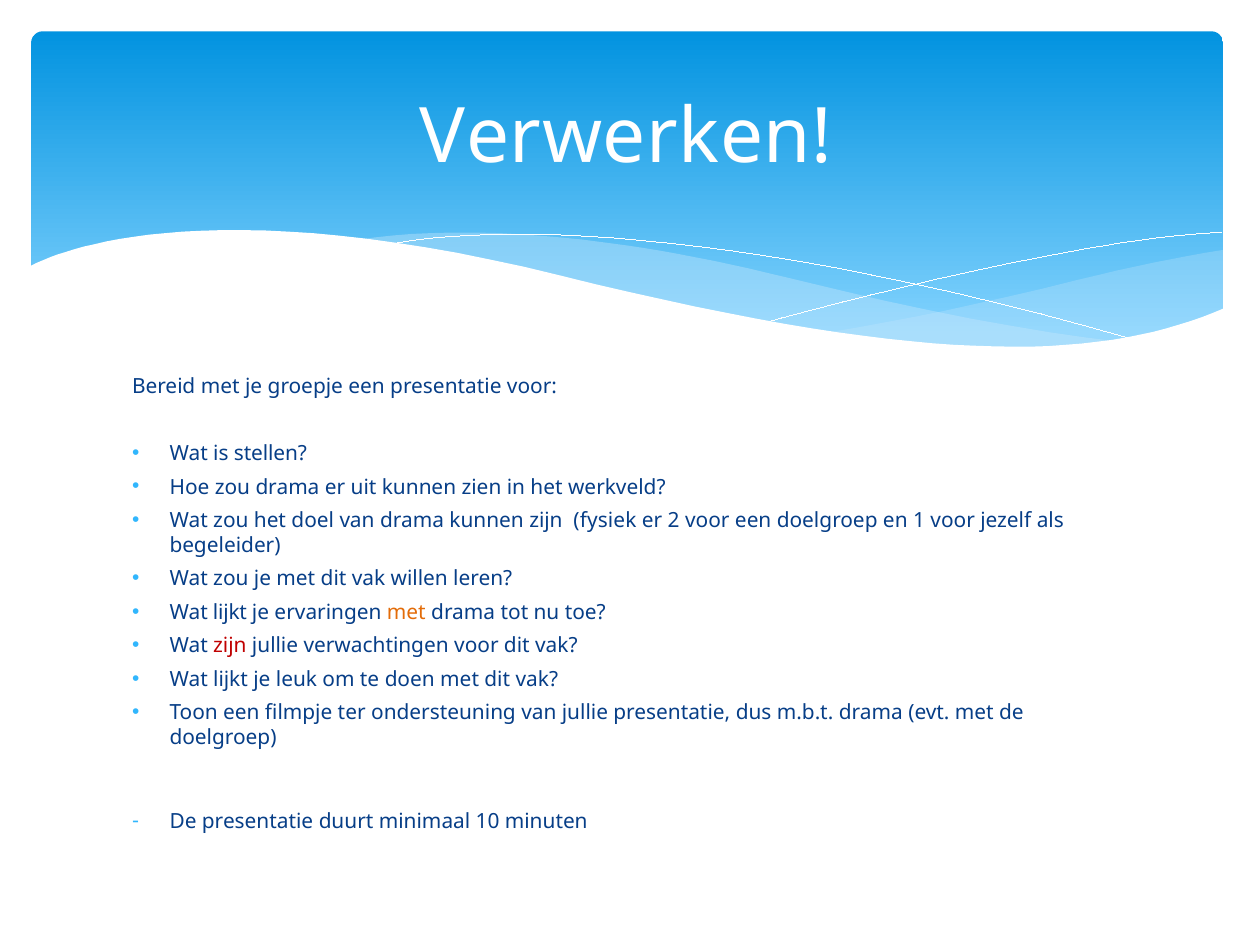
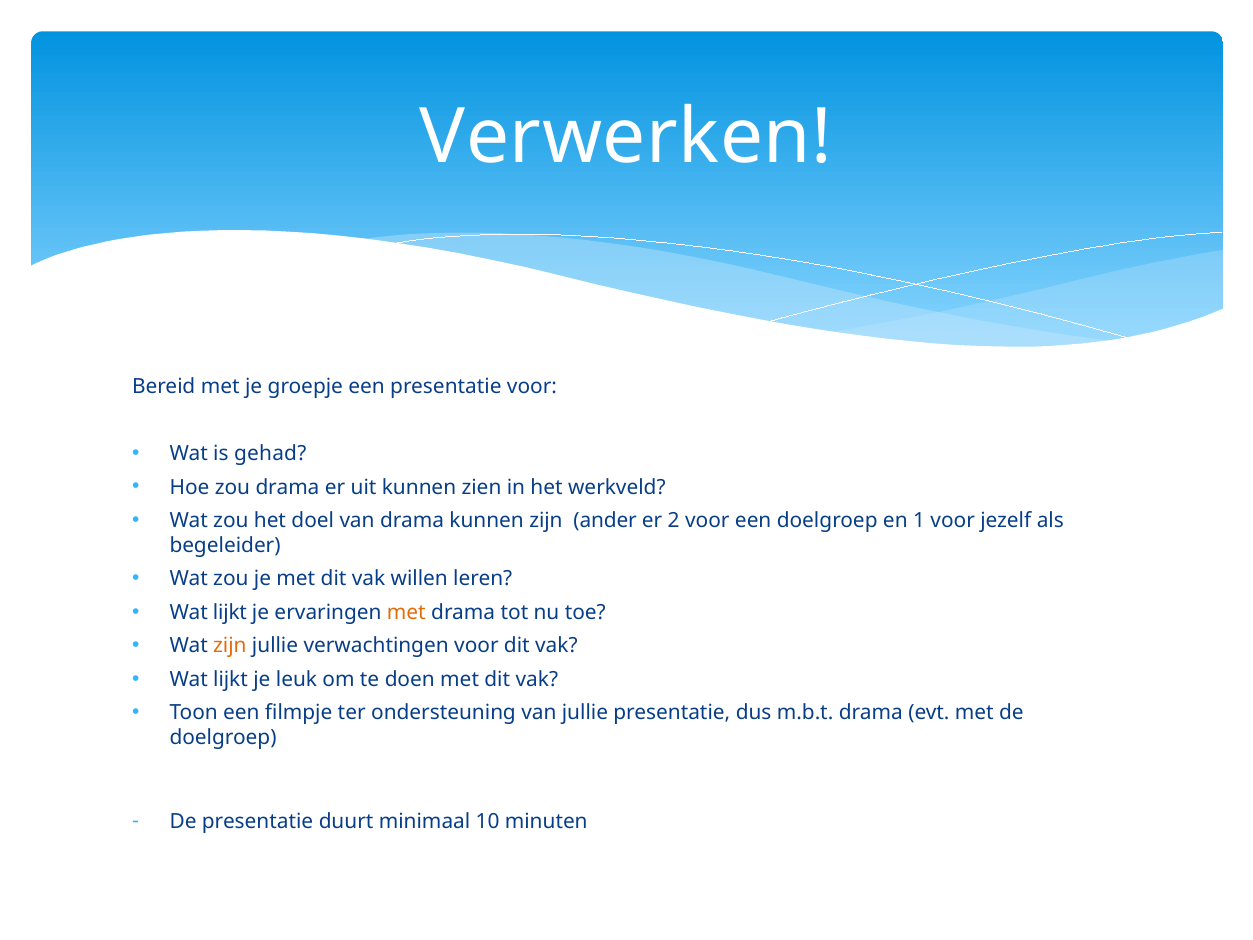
stellen: stellen -> gehad (270, 454)
fysiek: fysiek -> ander (605, 520)
zijn colour: red -> orange (230, 646)
